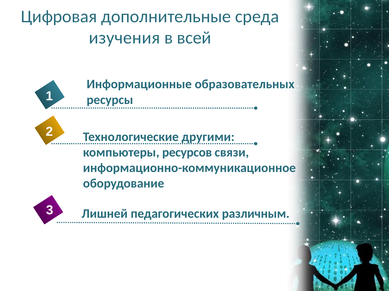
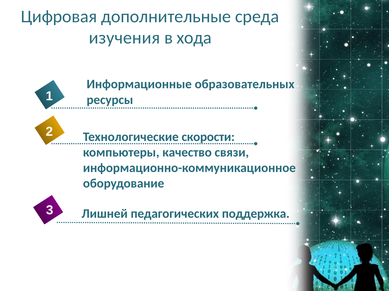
всей: всей -> хода (194, 38)
другими: другими -> скорости (208, 137)
ресурсов: ресурсов -> качество (187, 153)
различным: различным -> поддержка (256, 214)
